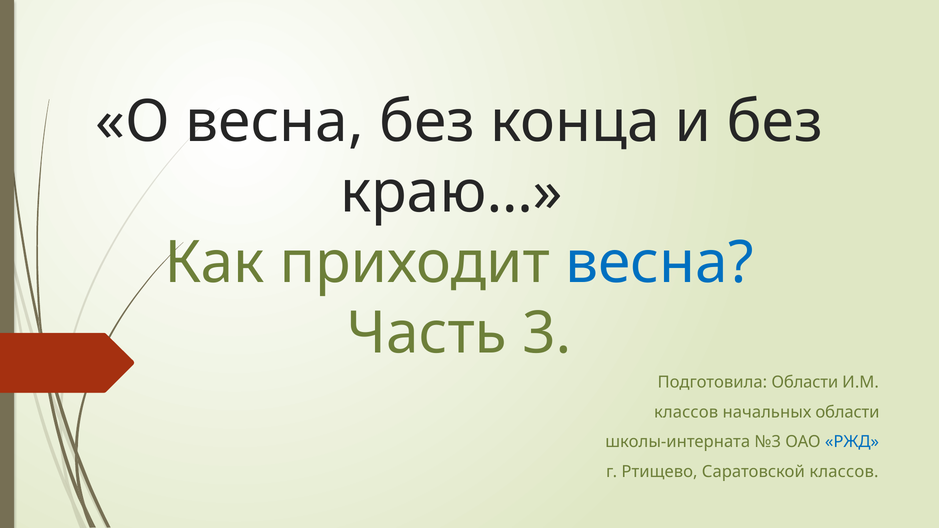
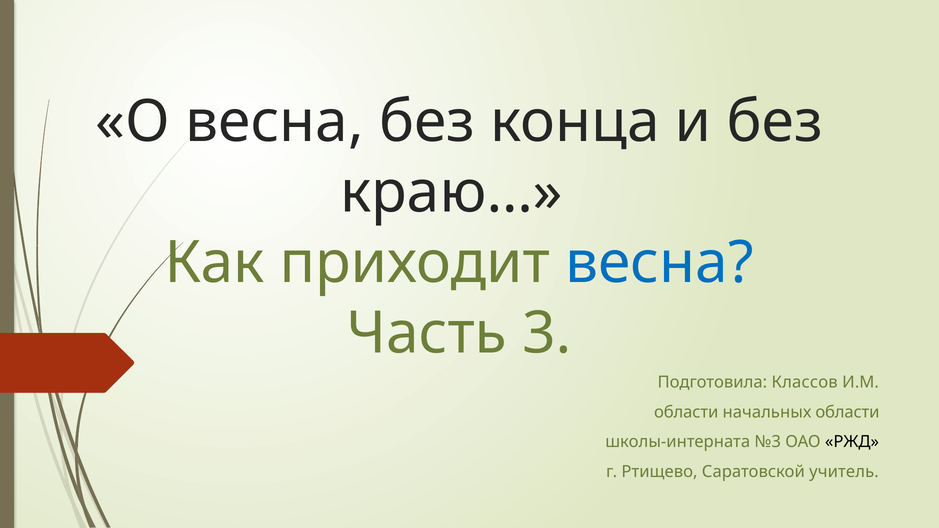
Подготовила Области: Области -> Классов (805, 383)
классов: классов -> области (686, 412)
РЖД colour: blue -> black (852, 442)
Саратовской классов: классов -> учитель (844, 472)
